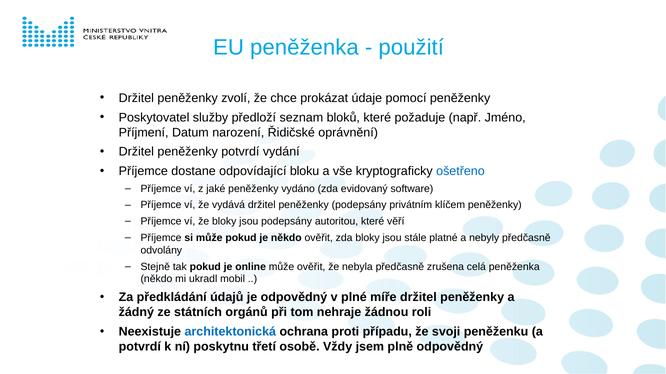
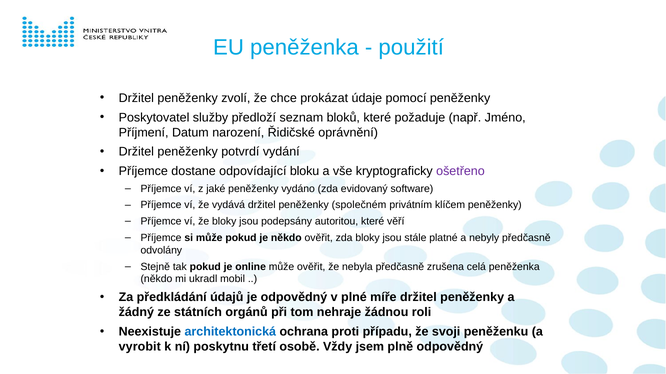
ošetřeno colour: blue -> purple (460, 172)
peněženky podepsány: podepsány -> společném (359, 205)
potvrdí: potvrdí -> vyrobit (140, 347)
